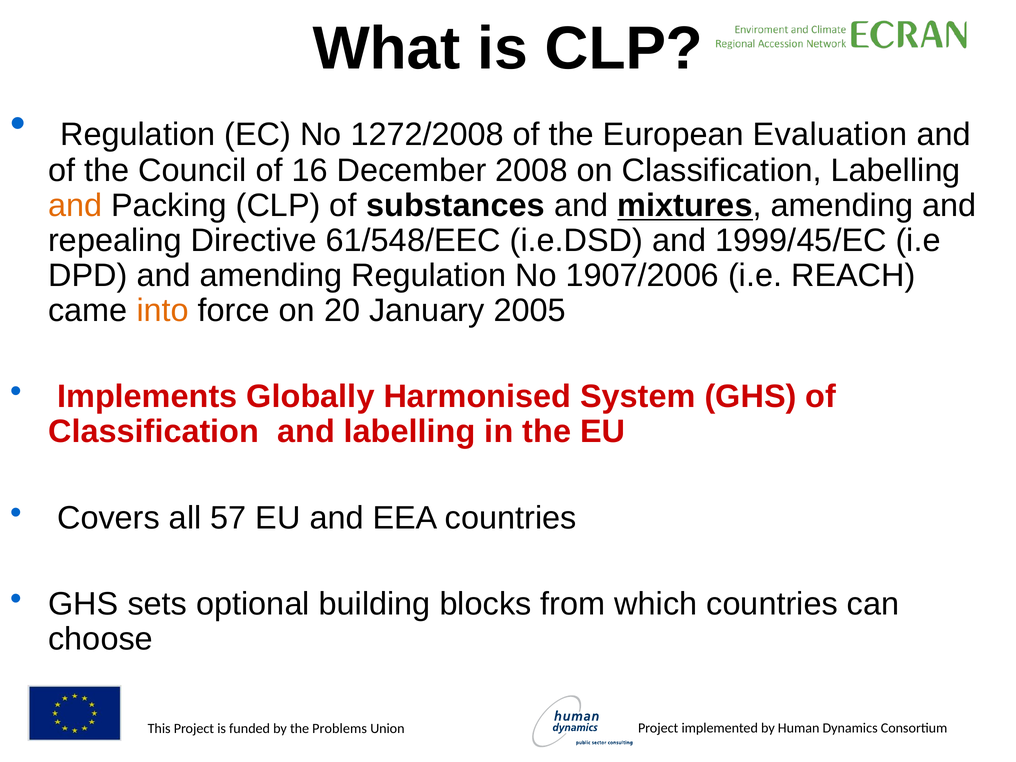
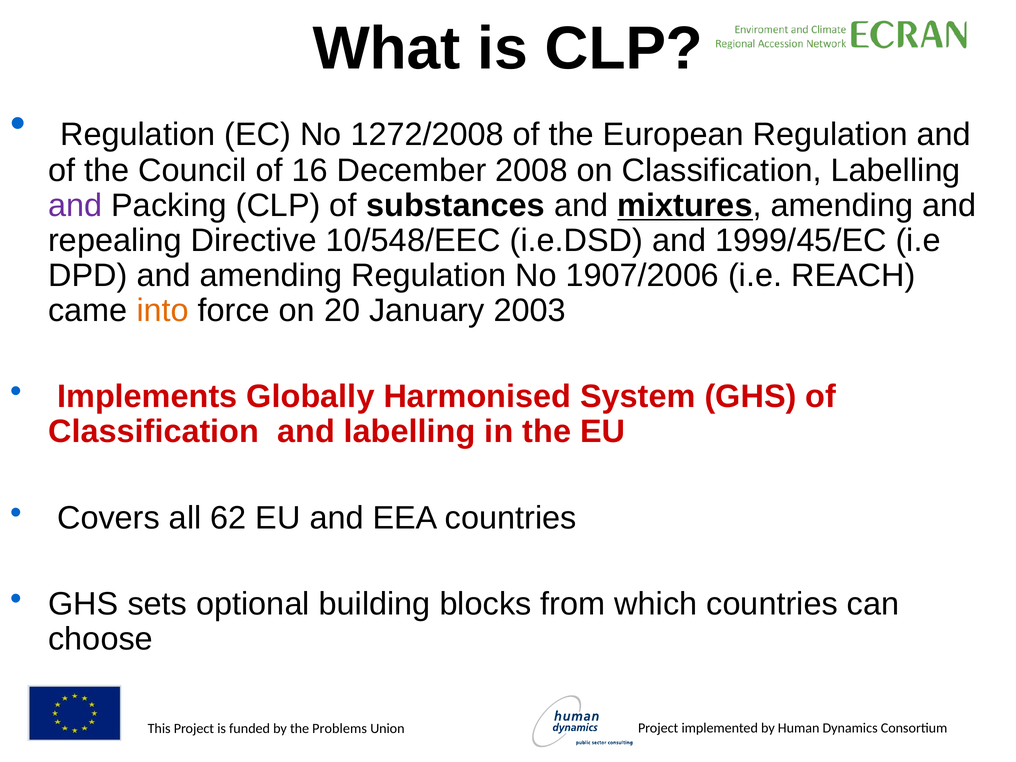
European Evaluation: Evaluation -> Regulation (830, 134)
and colour: orange -> purple (75, 205)
61/548/EEC: 61/548/EEC -> 10/548/EEC (413, 240)
2005: 2005 -> 2003 (530, 311)
57: 57 -> 62 (228, 518)
